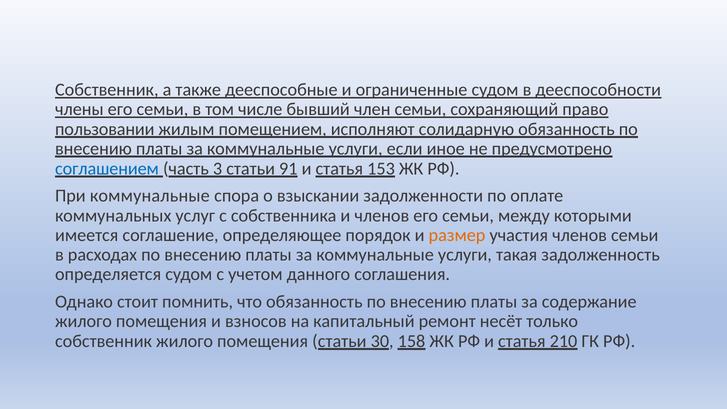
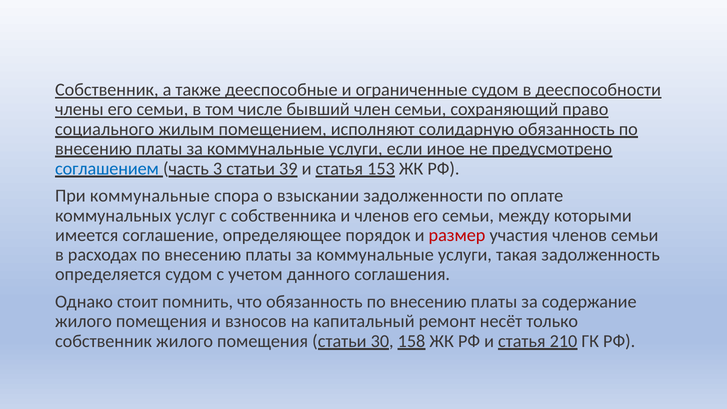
пользовании: пользовании -> социального (105, 129)
91: 91 -> 39 (288, 169)
размер colour: orange -> red (457, 235)
